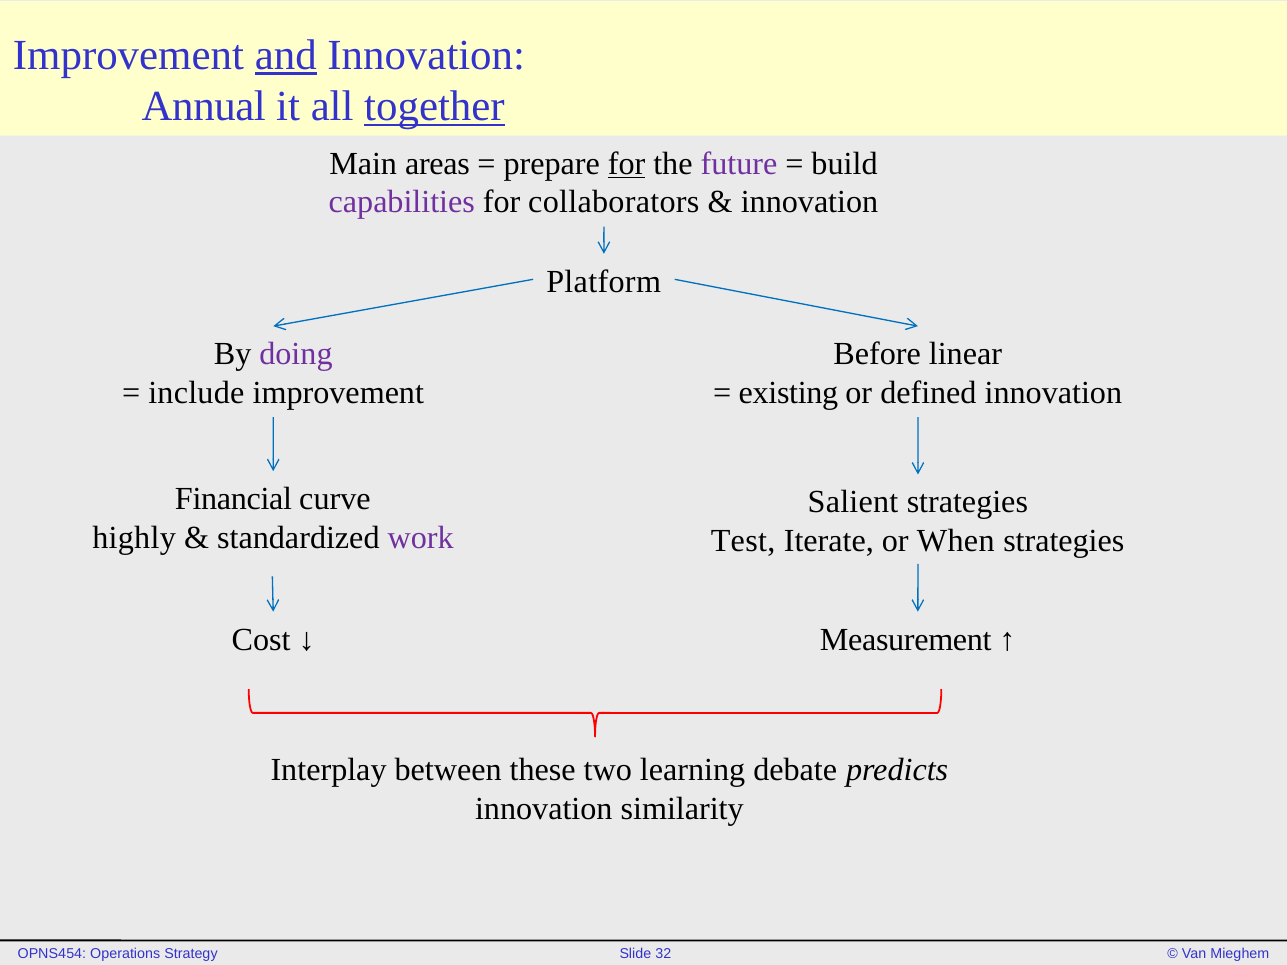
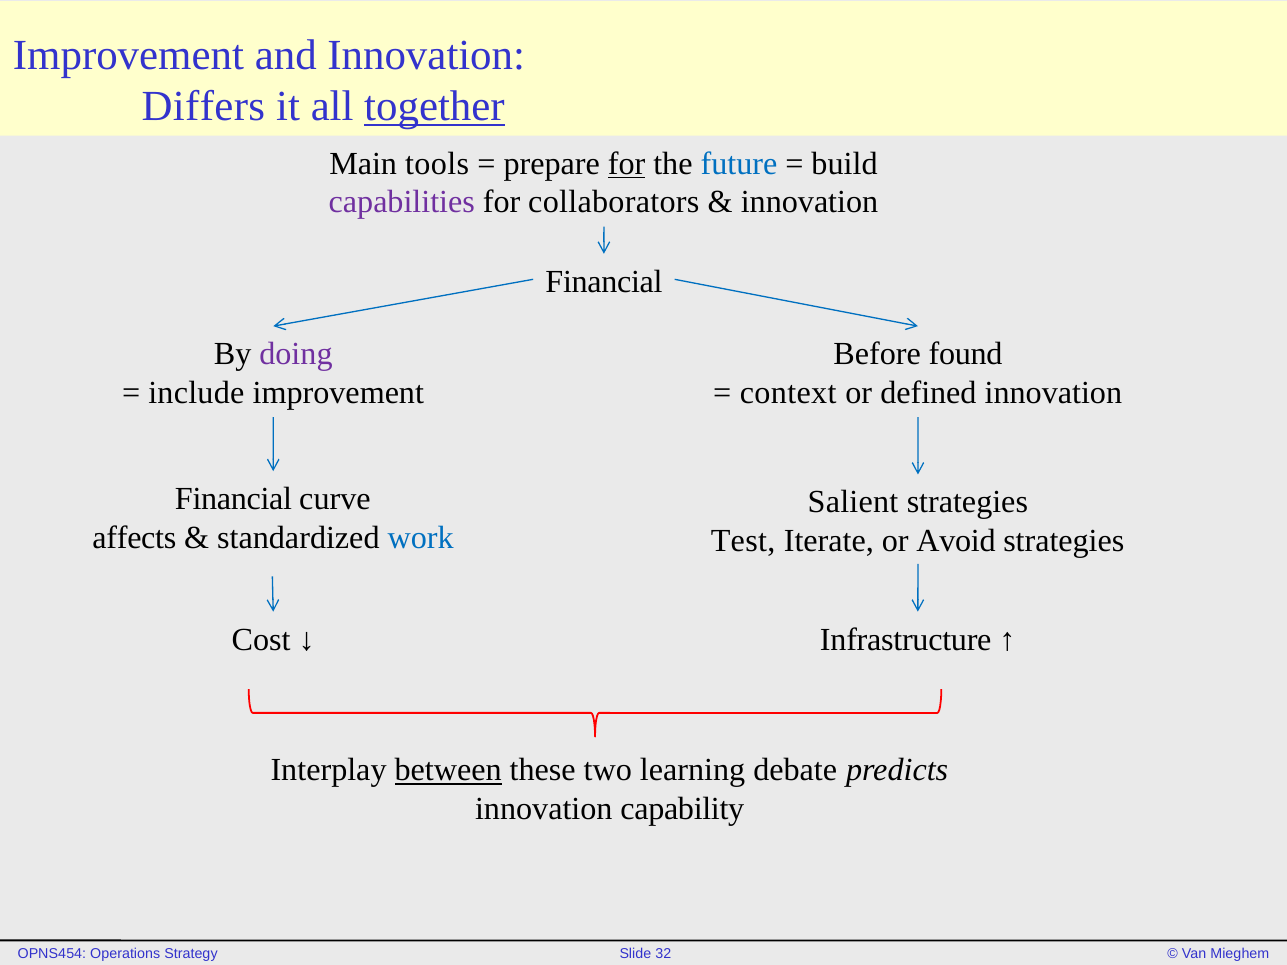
and underline: present -> none (286, 55)
Annual: Annual -> Differs (203, 106)
areas: areas -> tools (437, 164)
future colour: purple -> blue (739, 164)
Platform: Platform -> Financial (604, 282)
linear: linear -> found (966, 354)
existing: existing -> context (788, 393)
highly: highly -> affects (134, 538)
work colour: purple -> blue (421, 538)
When: When -> Avoid (956, 541)
Measurement: Measurement -> Infrastructure (906, 640)
between underline: none -> present (448, 770)
similarity: similarity -> capability (682, 809)
